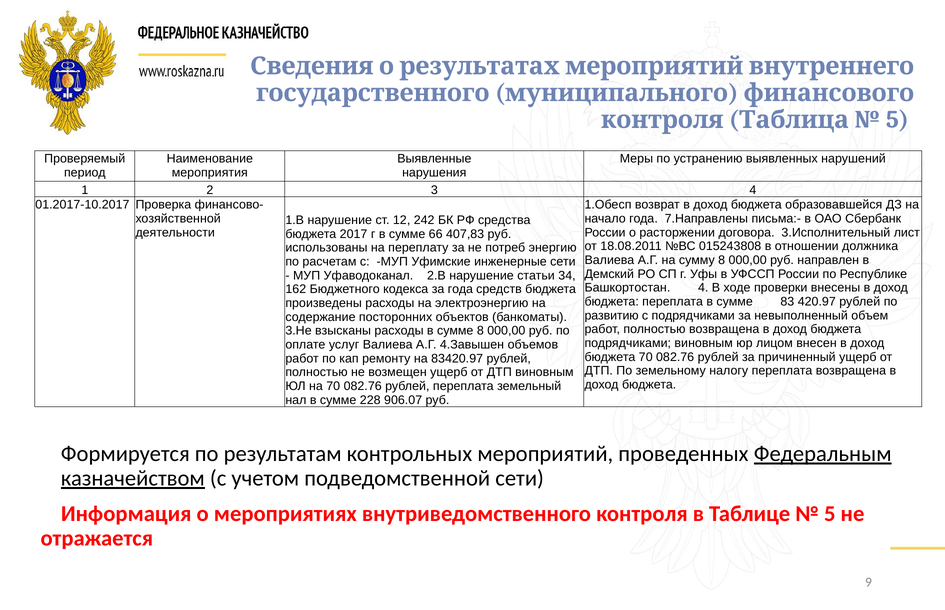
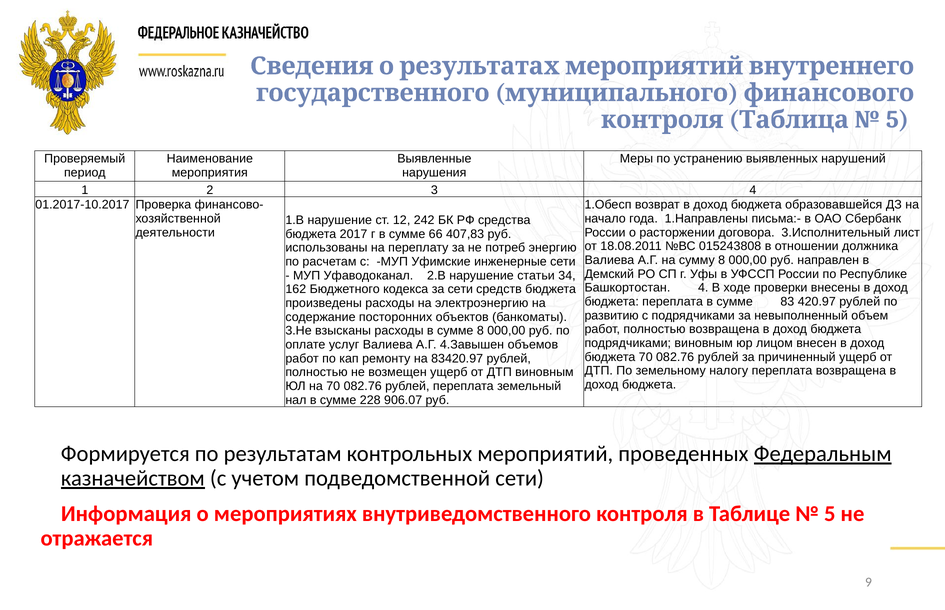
7.Направлены: 7.Направлены -> 1.Направлены (706, 219)
за года: года -> сети (460, 289)
